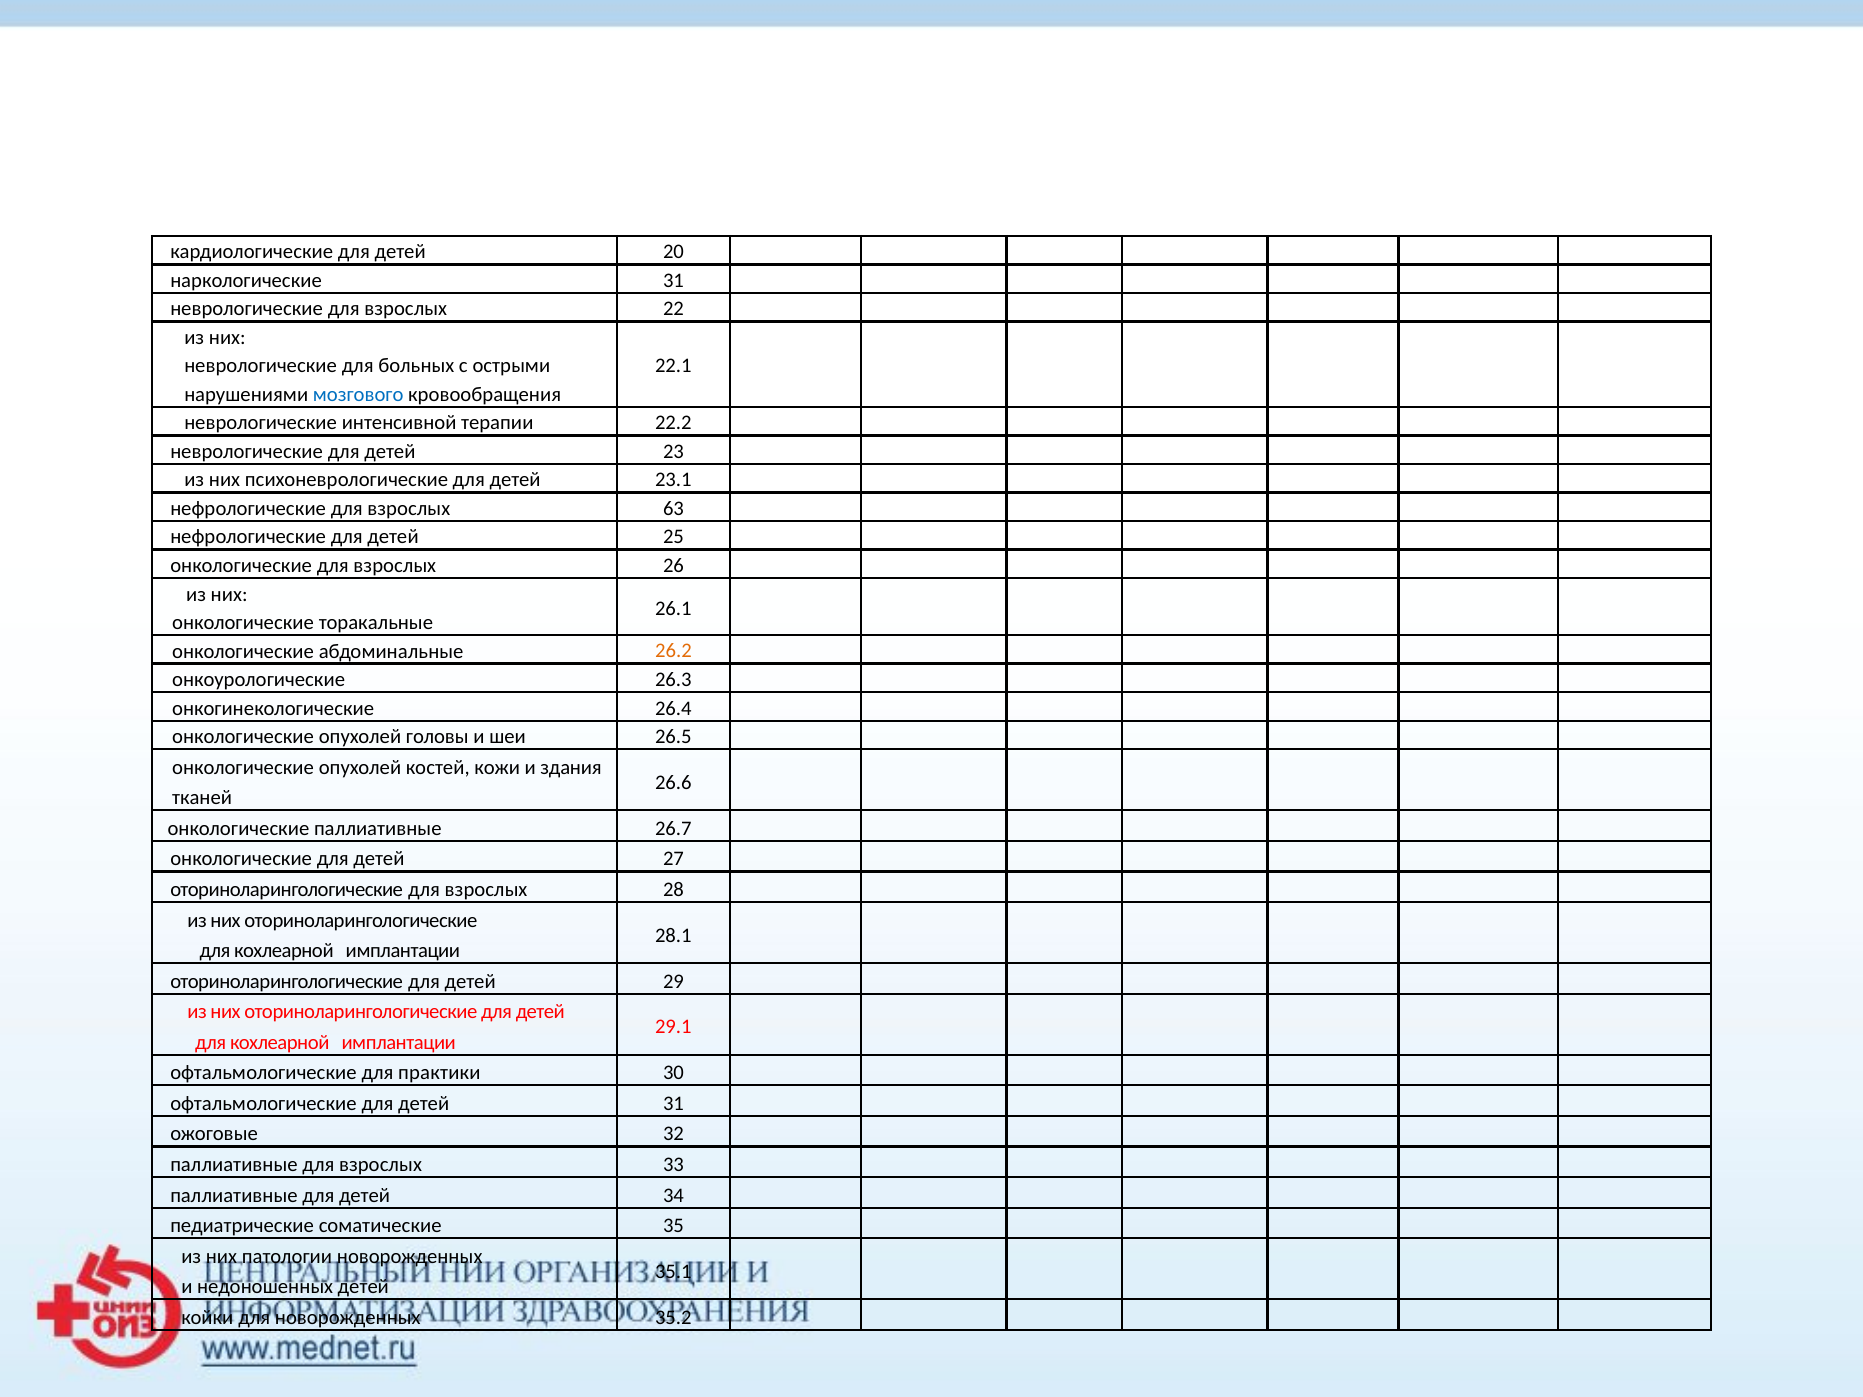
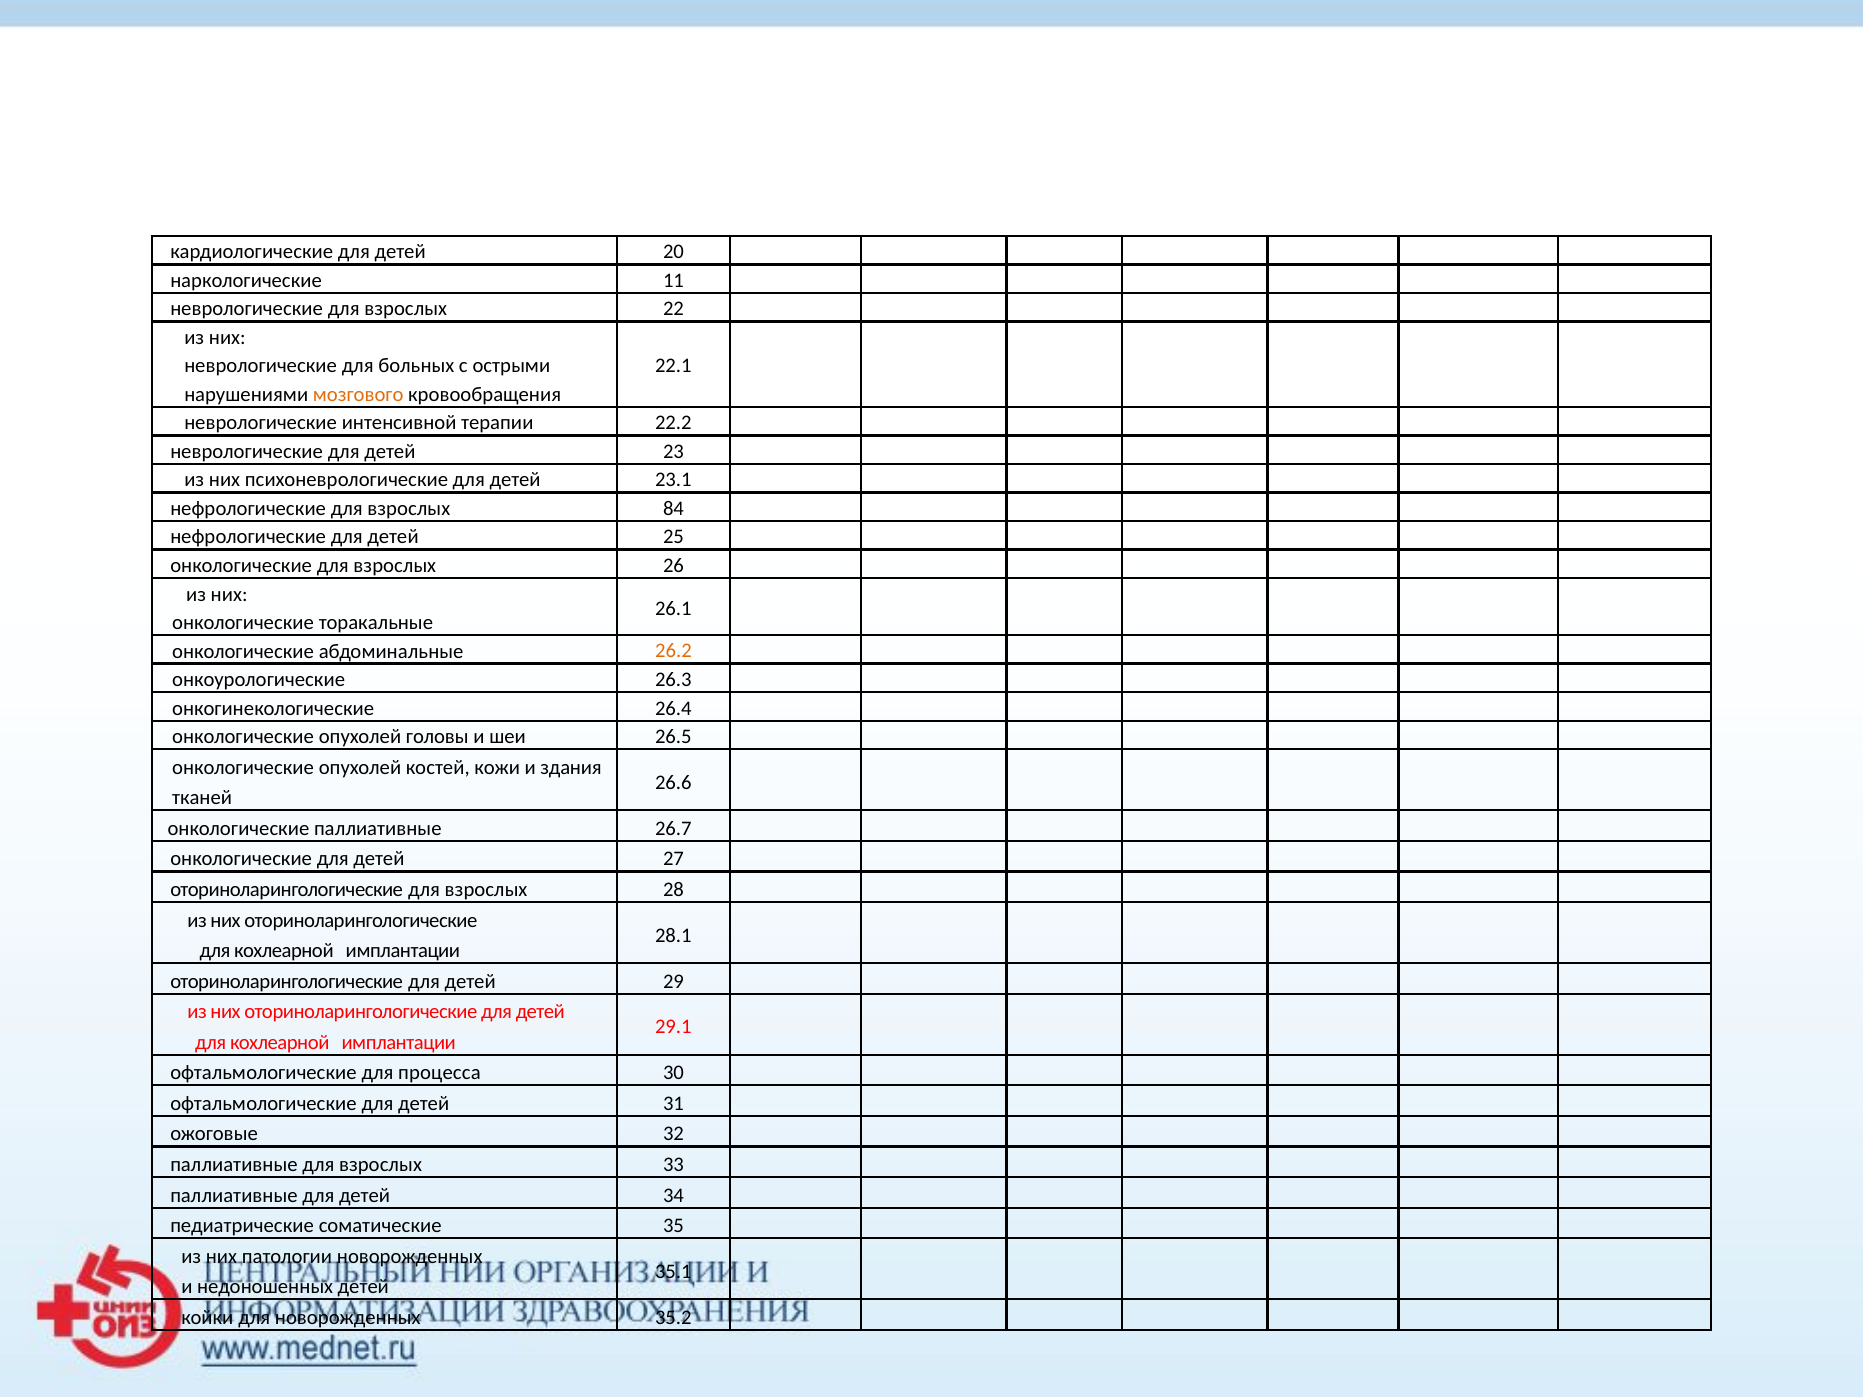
наркологические 31: 31 -> 11 (674, 281)
мозгового colour: blue -> orange (358, 395)
63: 63 -> 84 (674, 509)
практики: практики -> процесса (439, 1073)
